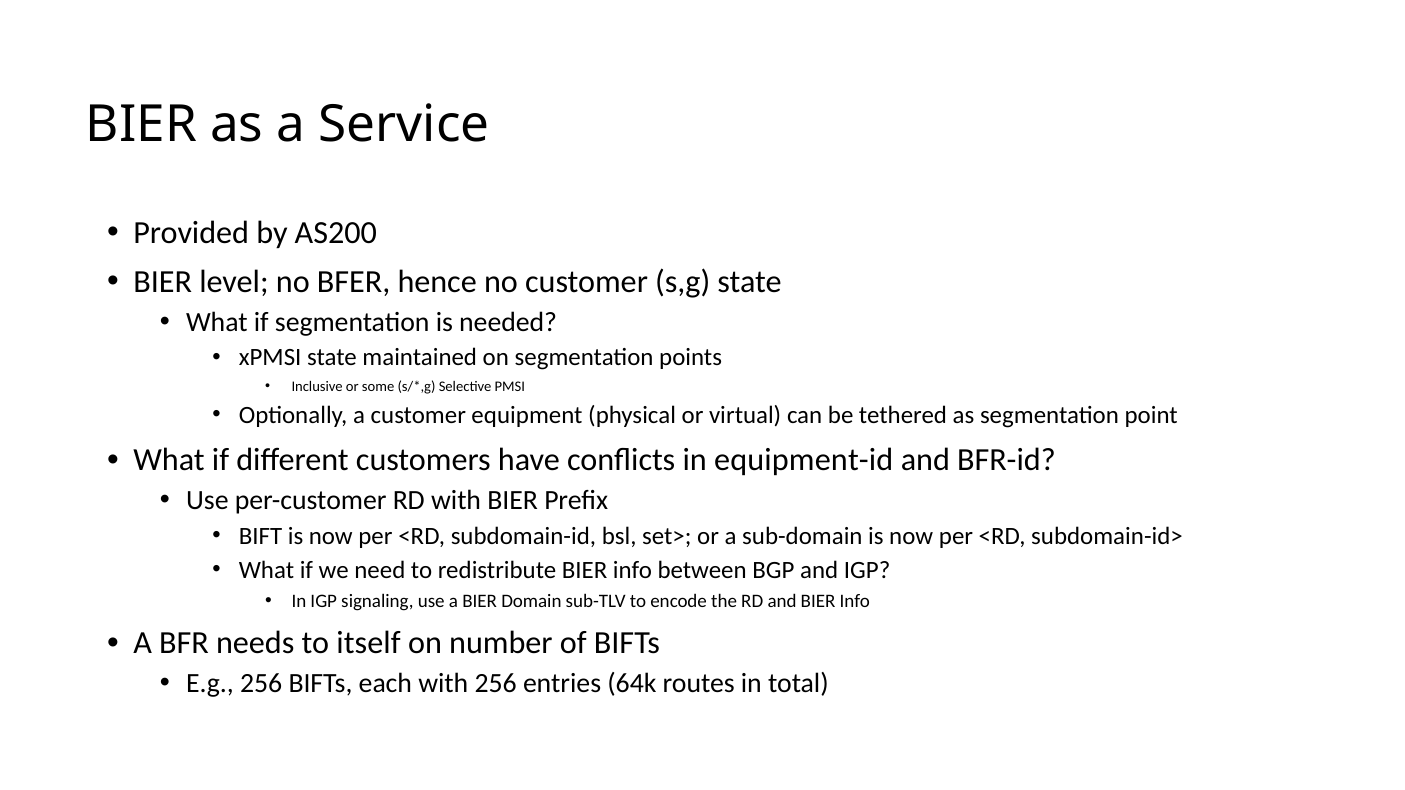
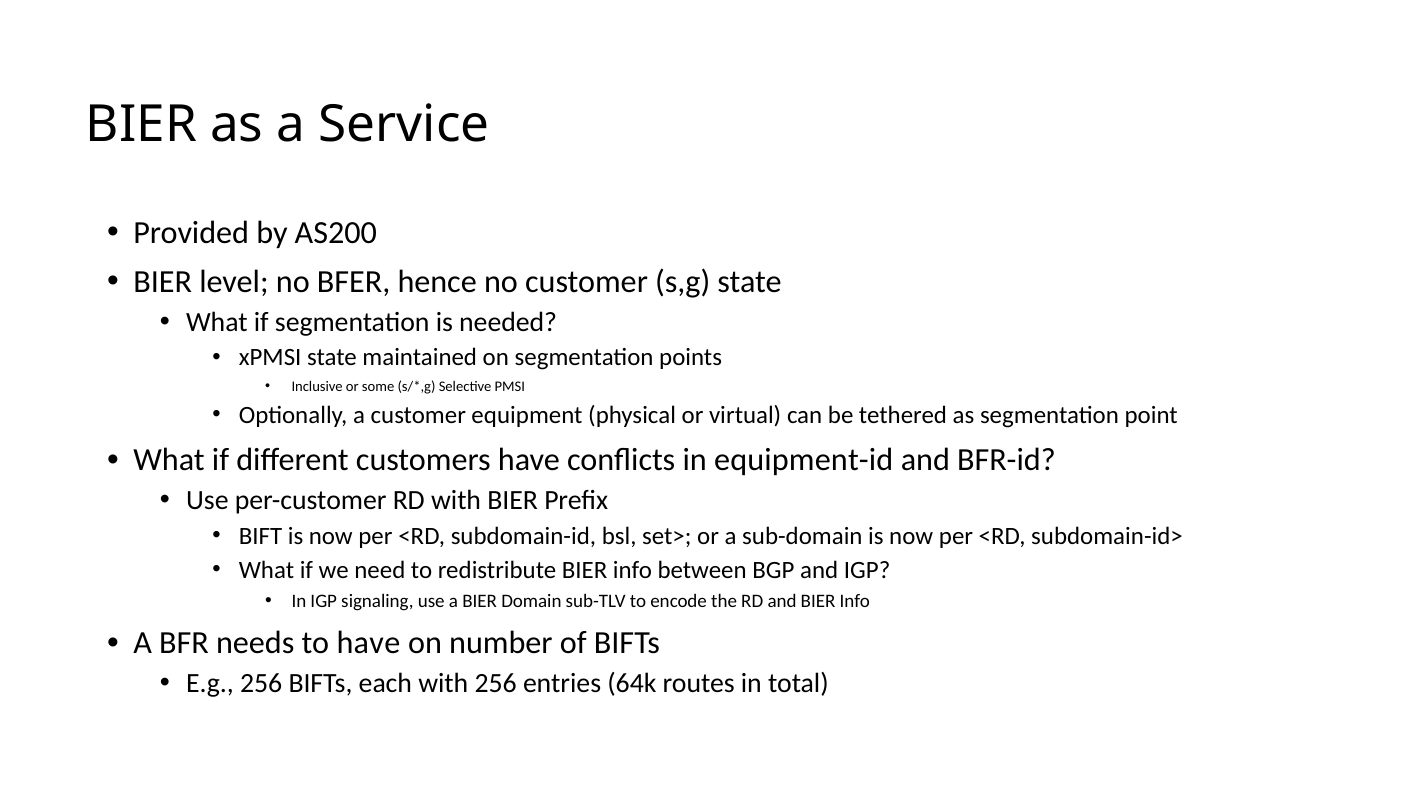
to itself: itself -> have (368, 643)
